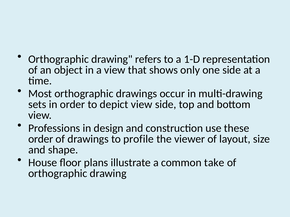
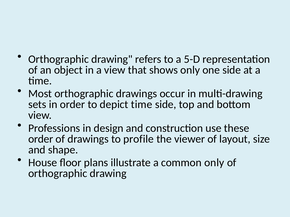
1-D: 1-D -> 5-D (192, 59)
depict view: view -> time (142, 105)
common take: take -> only (214, 163)
